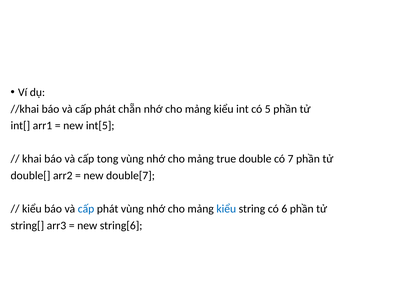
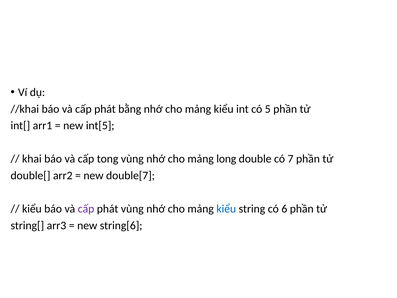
chẵn: chẵn -> bằng (130, 109)
true: true -> long (226, 159)
cấp colour: blue -> purple (86, 209)
